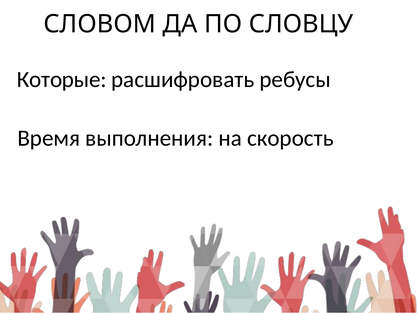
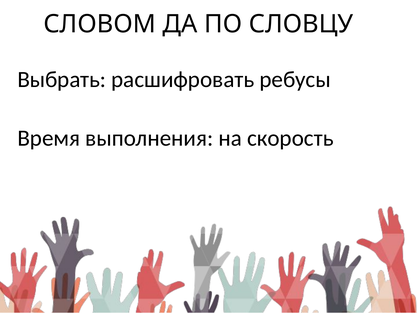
Которые: Которые -> Выбрать (62, 80)
